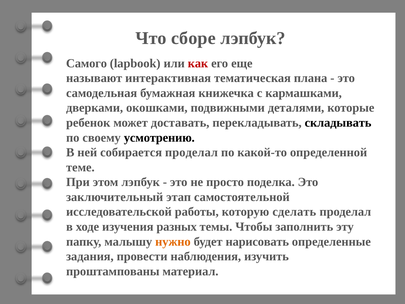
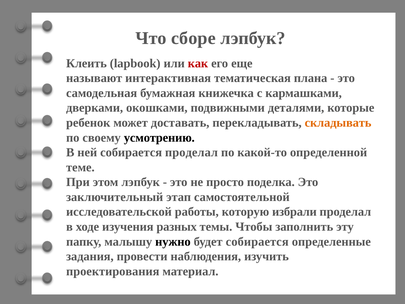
Самого: Самого -> Клеить (86, 63)
складывать colour: black -> orange (338, 123)
сделать: сделать -> избрали (294, 212)
нужно colour: orange -> black (173, 241)
будет нарисовать: нарисовать -> собирается (257, 241)
проштампованы: проштампованы -> проектирования (113, 271)
